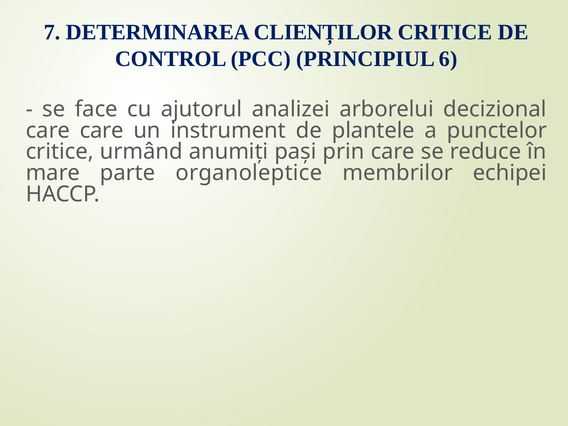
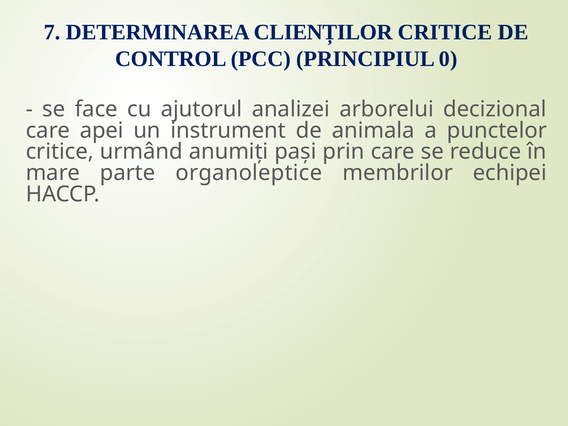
6: 6 -> 0 (448, 59)
care care: care -> apei (102, 130)
plantele: plantele -> animala (373, 130)
